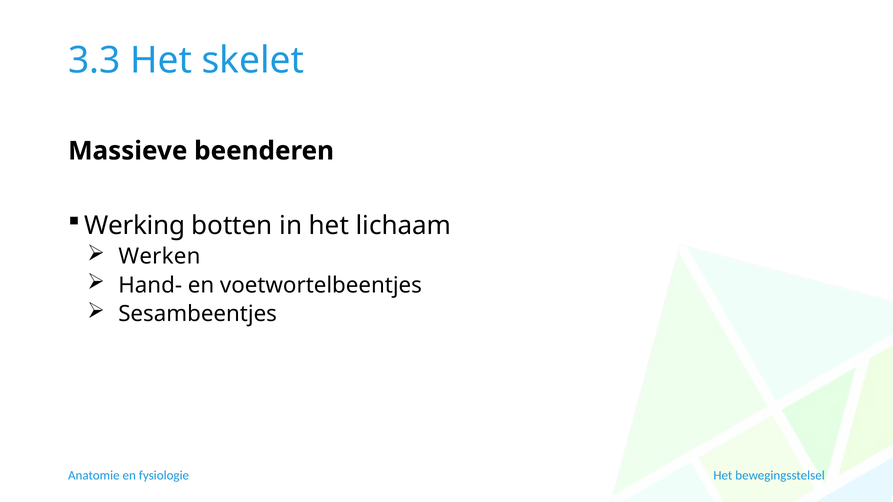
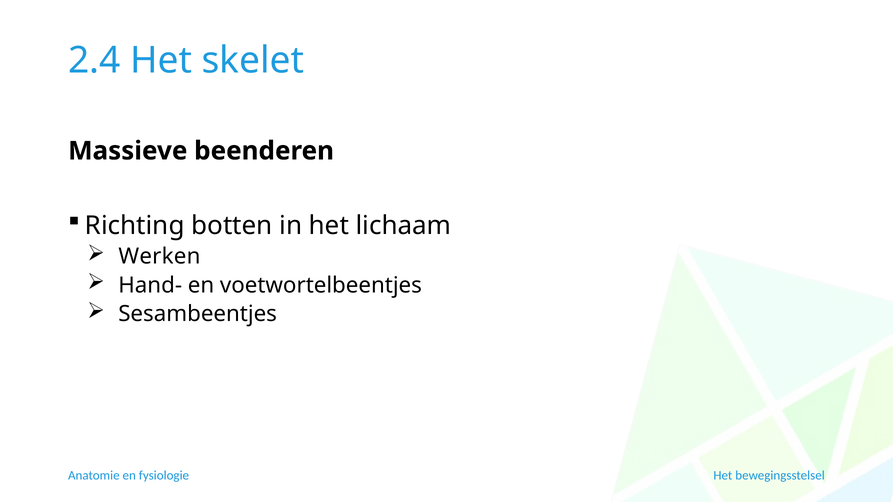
3.3: 3.3 -> 2.4 (94, 60)
Werking: Werking -> Richting (135, 226)
